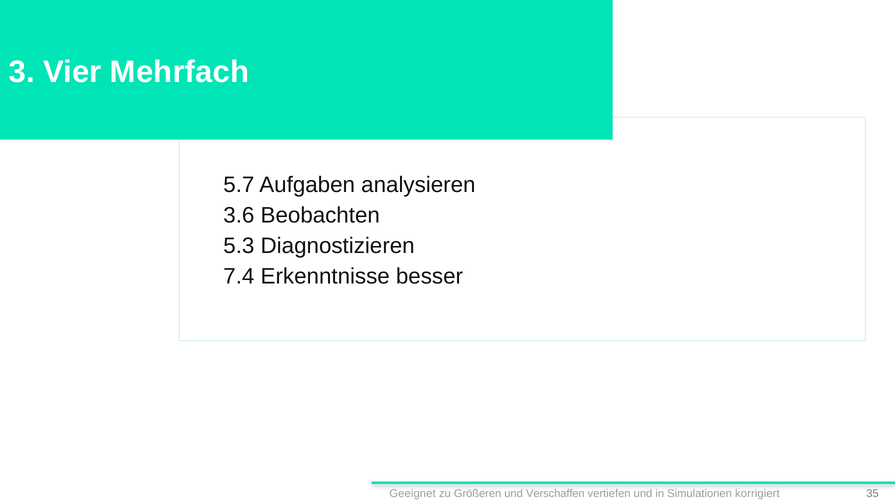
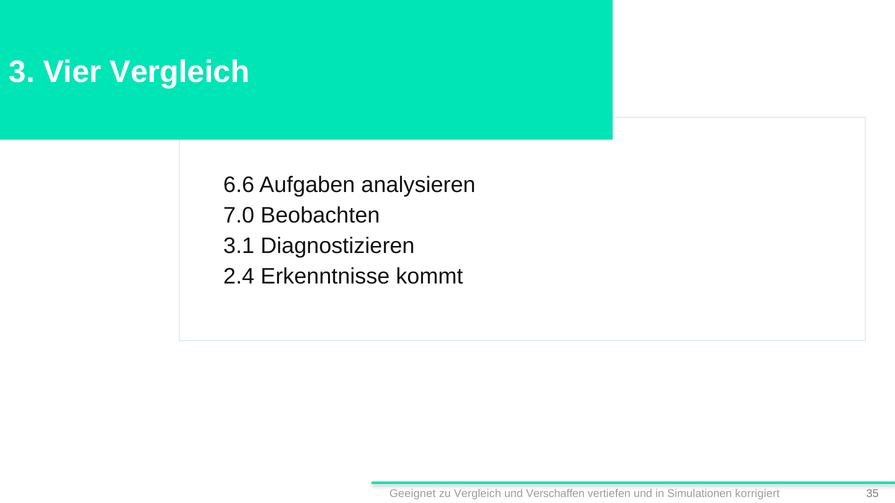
Vier Mehrfach: Mehrfach -> Vergleich (180, 72)
5.7: 5.7 -> 6.6 (239, 185)
3.6: 3.6 -> 7.0 (239, 216)
5.3: 5.3 -> 3.1 (239, 246)
7.4: 7.4 -> 2.4 (239, 277)
besser: besser -> kommt (429, 277)
zu Größeren: Größeren -> Vergleich (478, 494)
